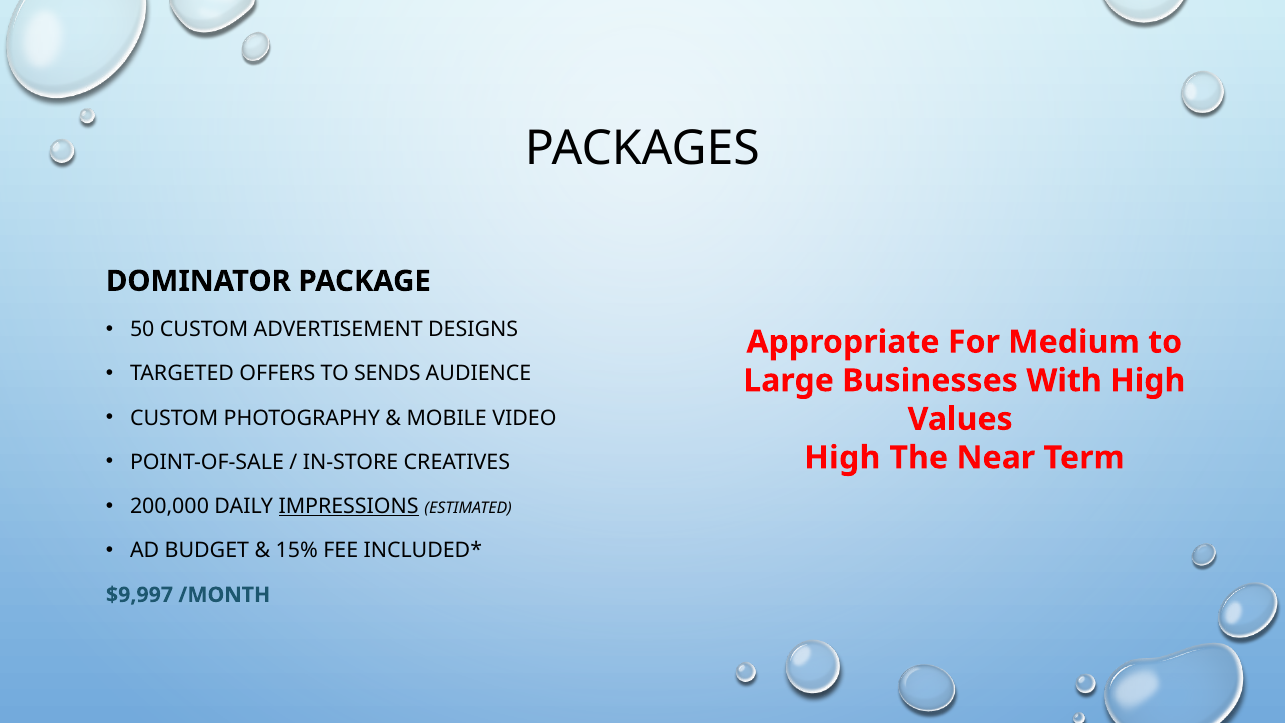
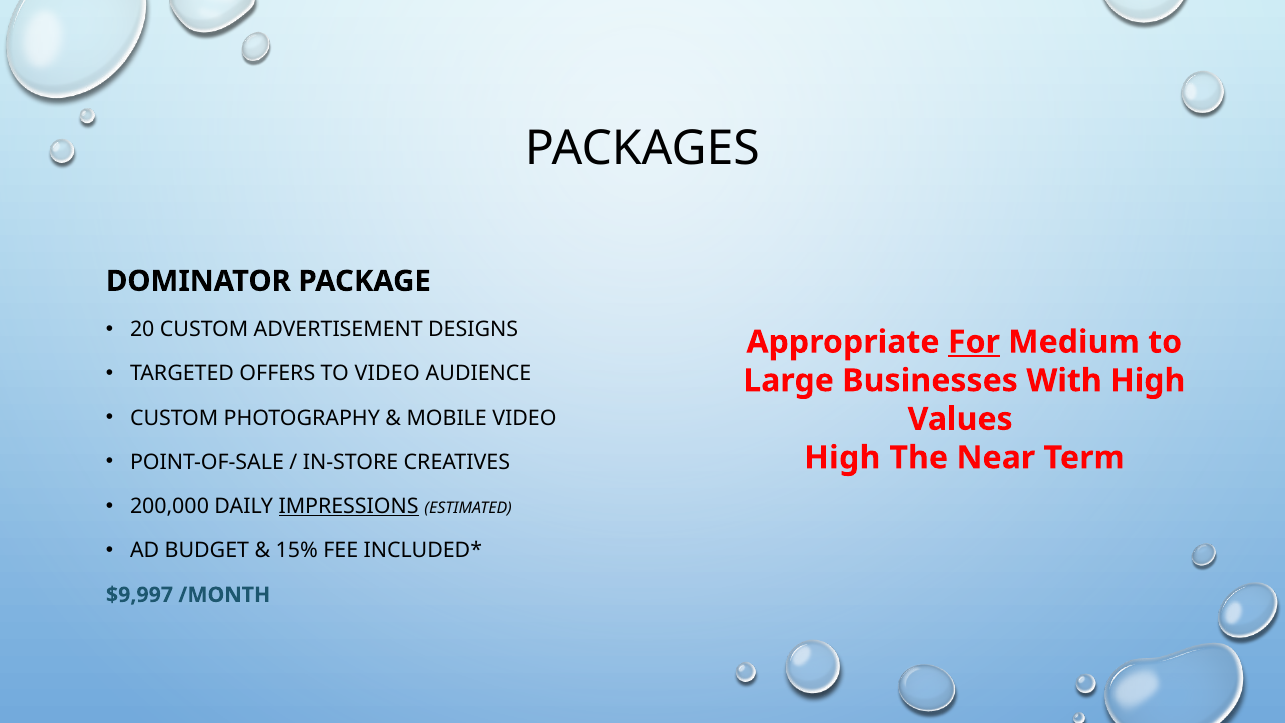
50: 50 -> 20 (142, 330)
For underline: none -> present (974, 342)
TO SENDS: SENDS -> VIDEO (387, 374)
